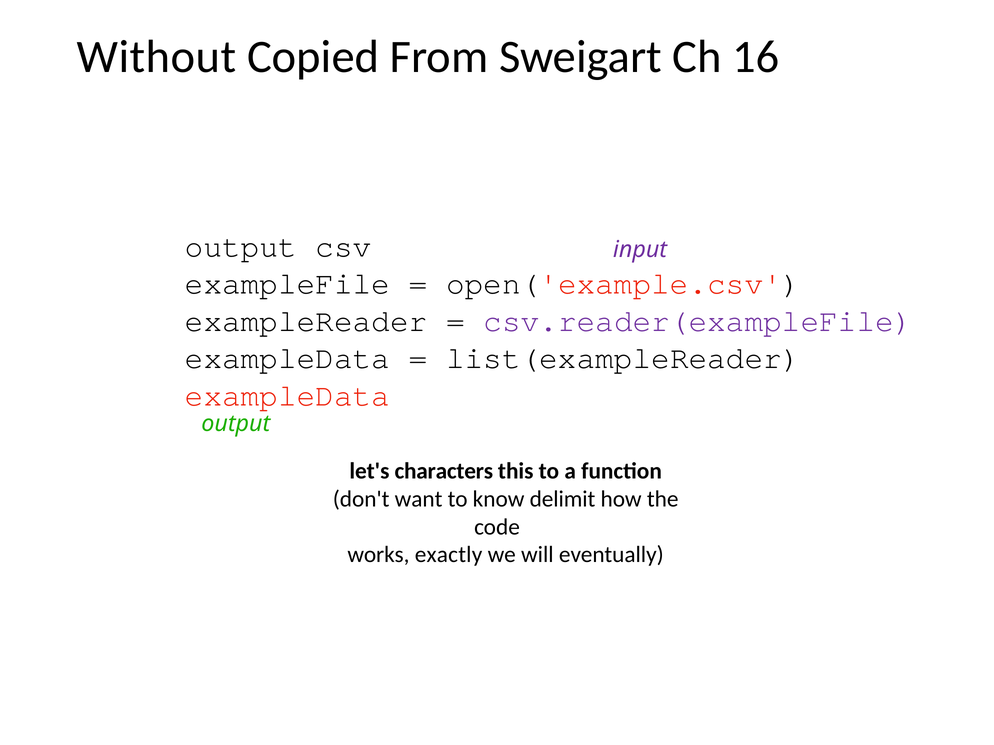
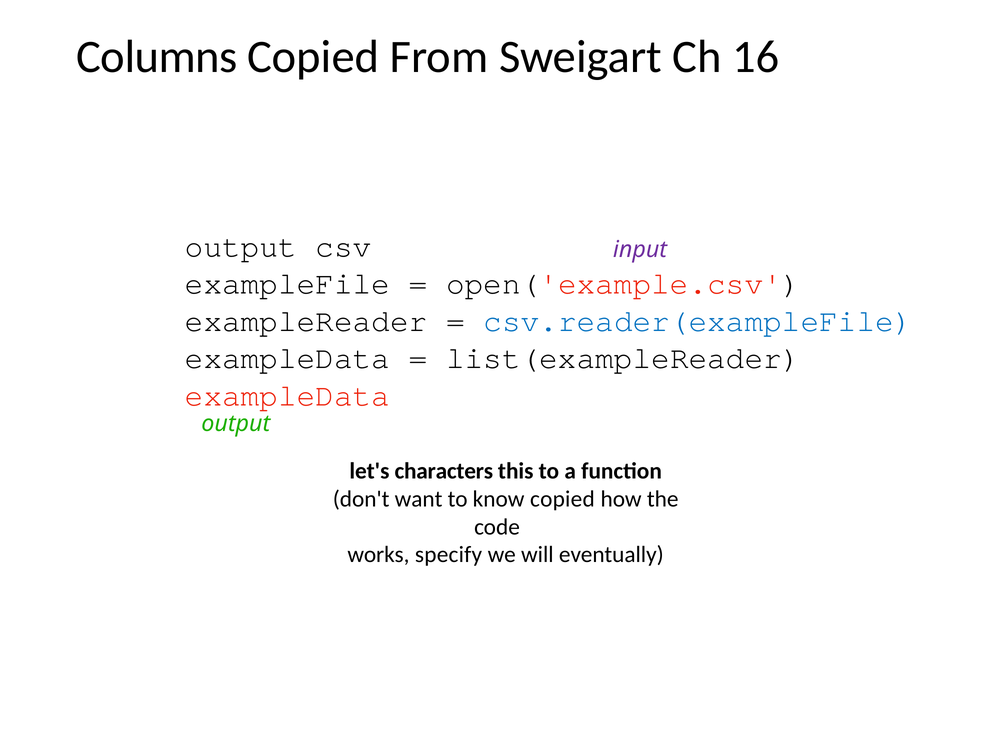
Without: Without -> Columns (157, 57)
csv.reader(exampleFile colour: purple -> blue (698, 321)
know delimit: delimit -> copied (562, 499)
exactly: exactly -> specify (449, 555)
